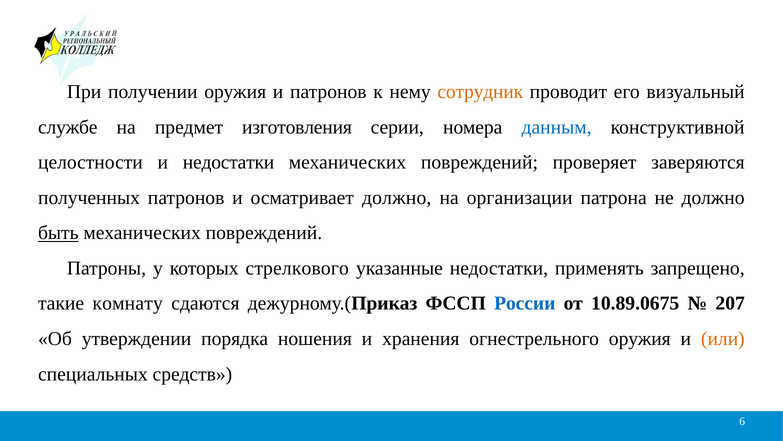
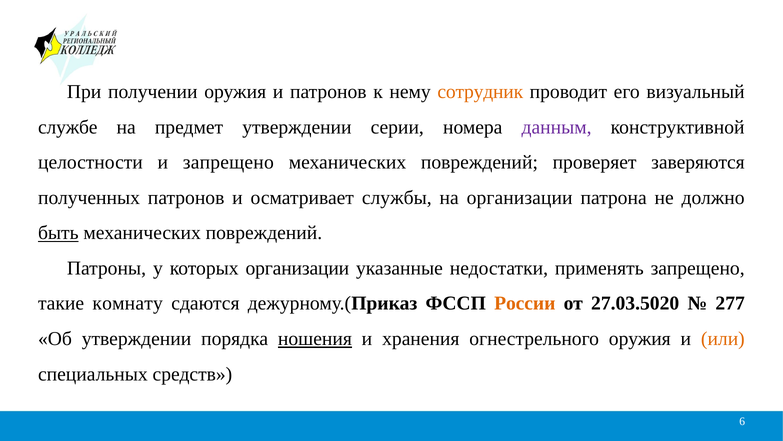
предмет изготовления: изготовления -> утверждении (297, 127)
данным colour: blue -> purple (557, 127)
и недостатки: недостатки -> запрещено (228, 162)
осматривает должно: должно -> службы (397, 197)
которых стрелкового: стрелкового -> организации (297, 268)
России colour: blue -> orange (525, 303)
10.89.0675: 10.89.0675 -> 27.03.5020 (635, 303)
207: 207 -> 277 (730, 303)
ношения underline: none -> present (315, 338)
